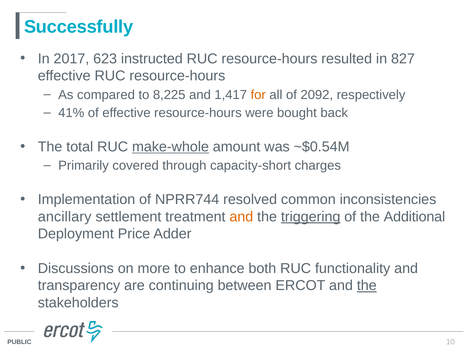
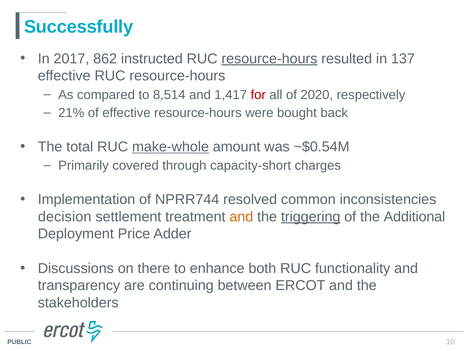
623: 623 -> 862 (105, 59)
resource-hours underline: none -> present (269, 59)
827: 827 -> 137 (403, 59)
8,225: 8,225 -> 8,514 (169, 95)
for colour: orange -> red (258, 95)
2092: 2092 -> 2020 (317, 95)
41%: 41% -> 21% (71, 113)
ancillary: ancillary -> decision (65, 217)
more: more -> there (154, 268)
the underline: present -> none (367, 286)
